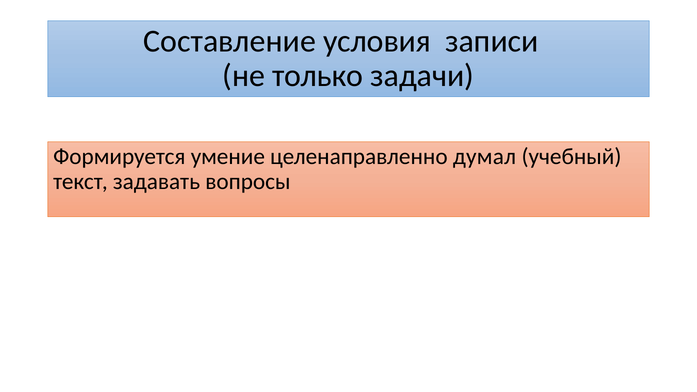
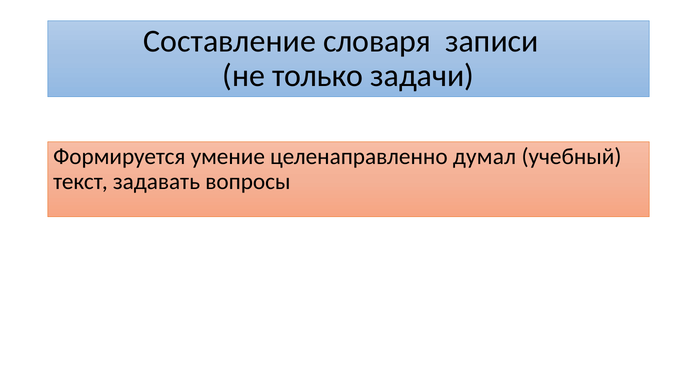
условия: условия -> словаря (377, 41)
